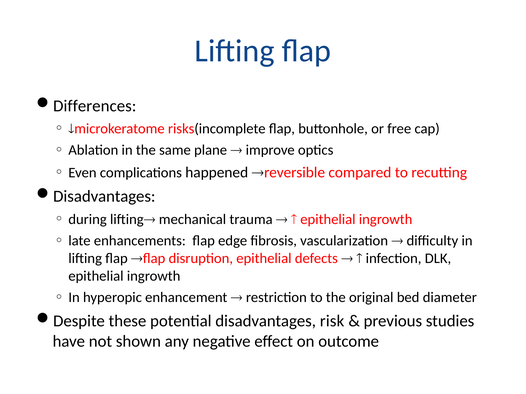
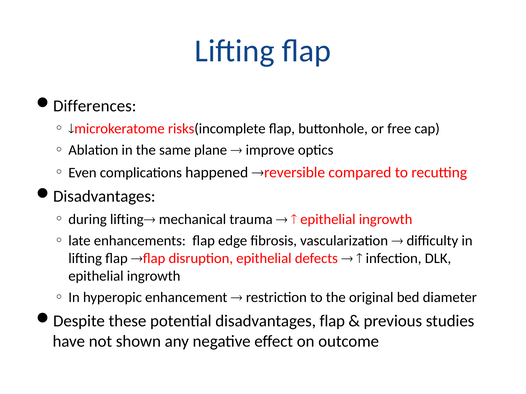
disadvantages risk: risk -> flap (332, 322)
